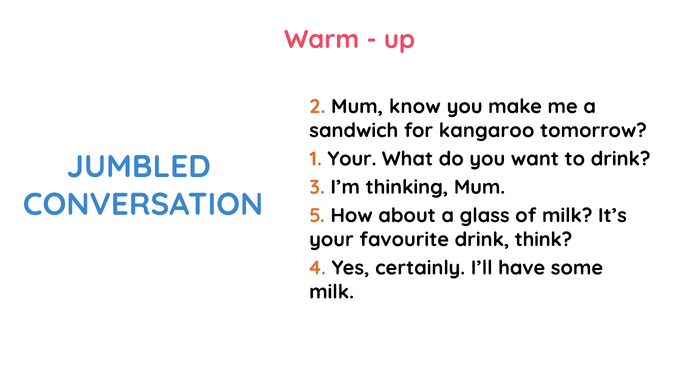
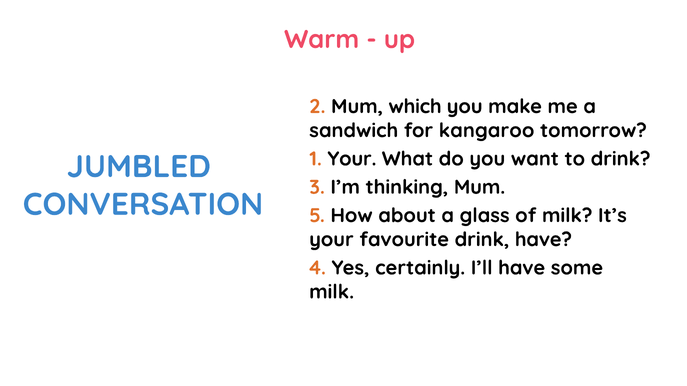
know: know -> which (415, 107)
drink think: think -> have (543, 240)
